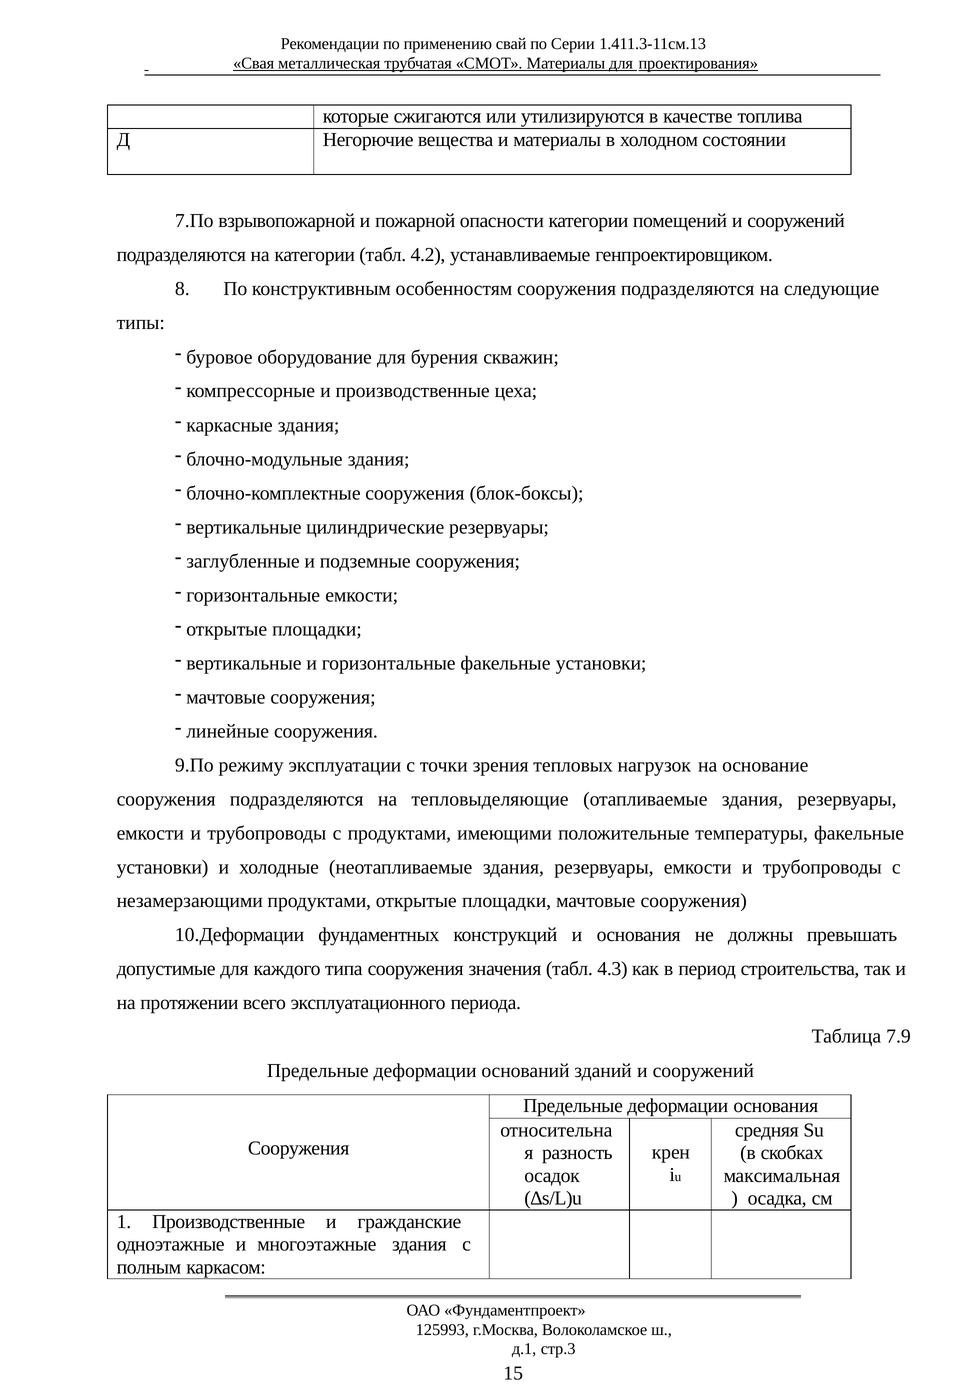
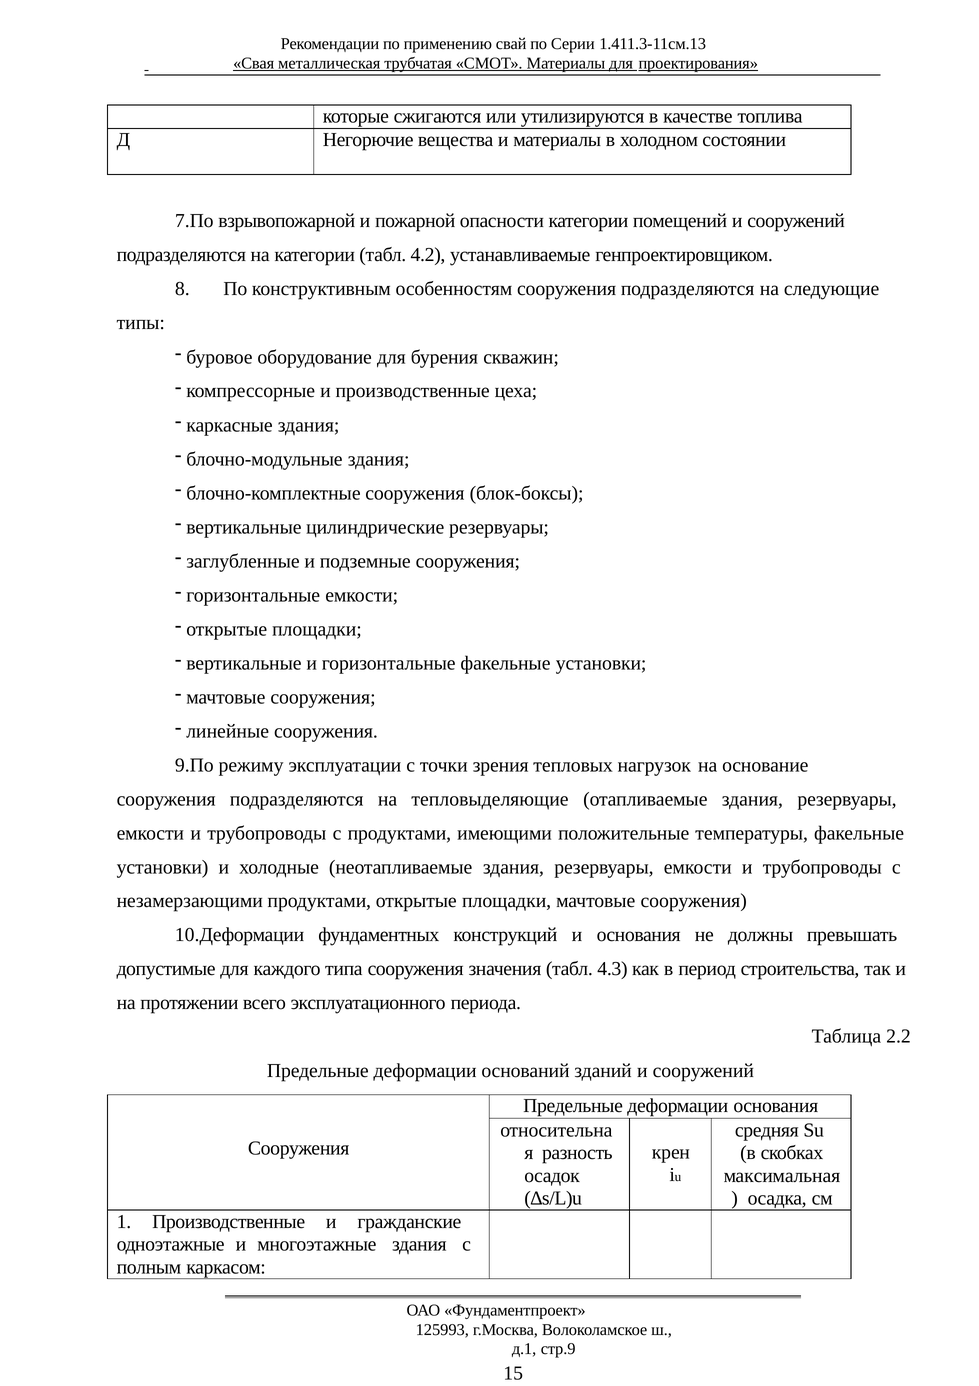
7.9: 7.9 -> 2.2 (898, 1037)
стр.3: стр.3 -> стр.9 (558, 1349)
